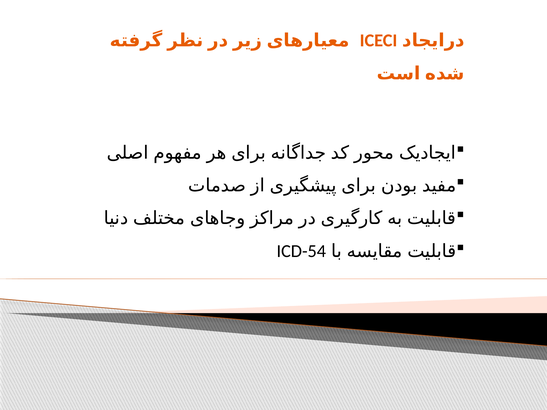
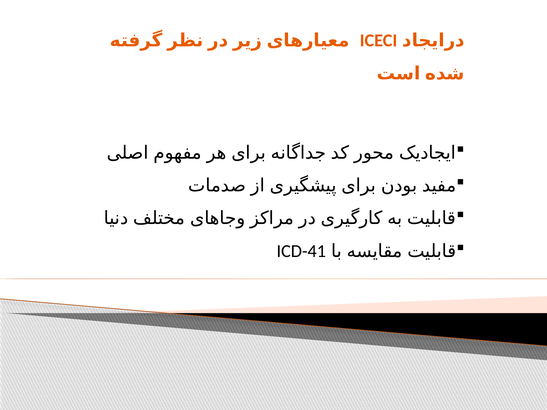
ICD-54: ICD-54 -> ICD-41 (301, 251)
